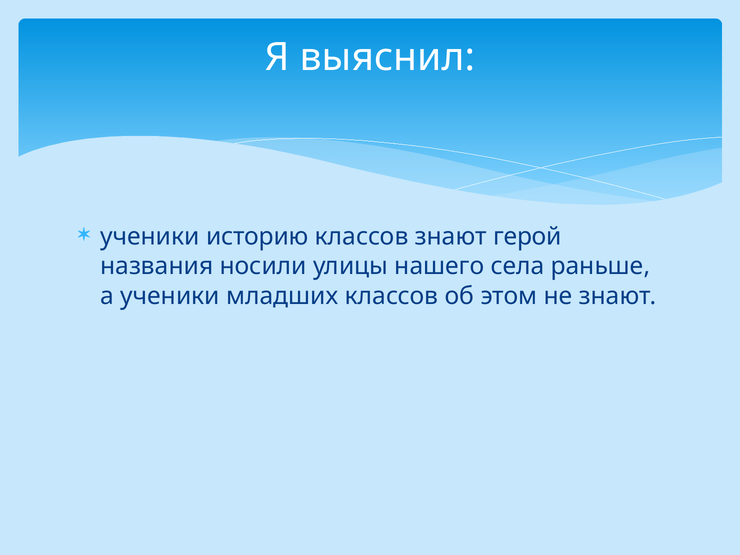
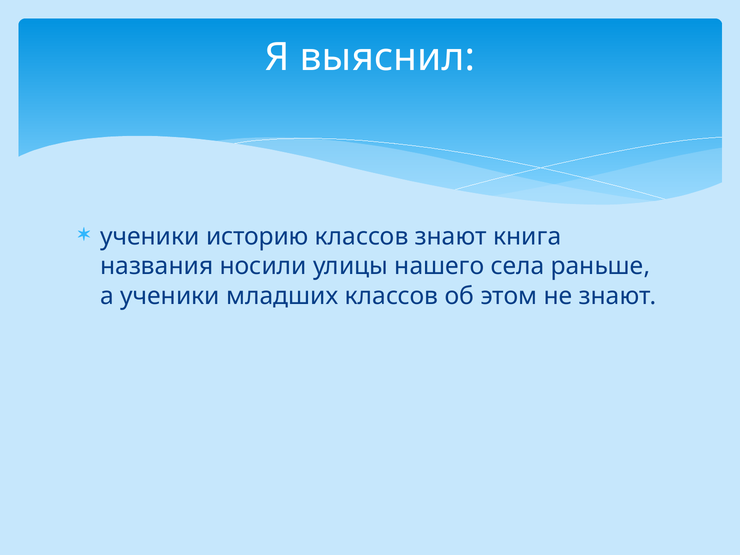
герой: герой -> книга (527, 237)
